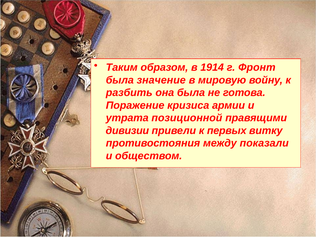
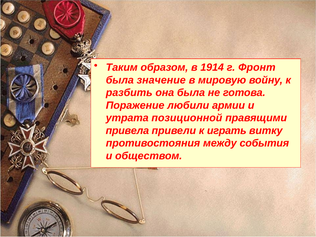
кризиса: кризиса -> любили (188, 105)
дивизии: дивизии -> привела (127, 131)
первых: первых -> играть (227, 131)
показали: показали -> события (264, 143)
